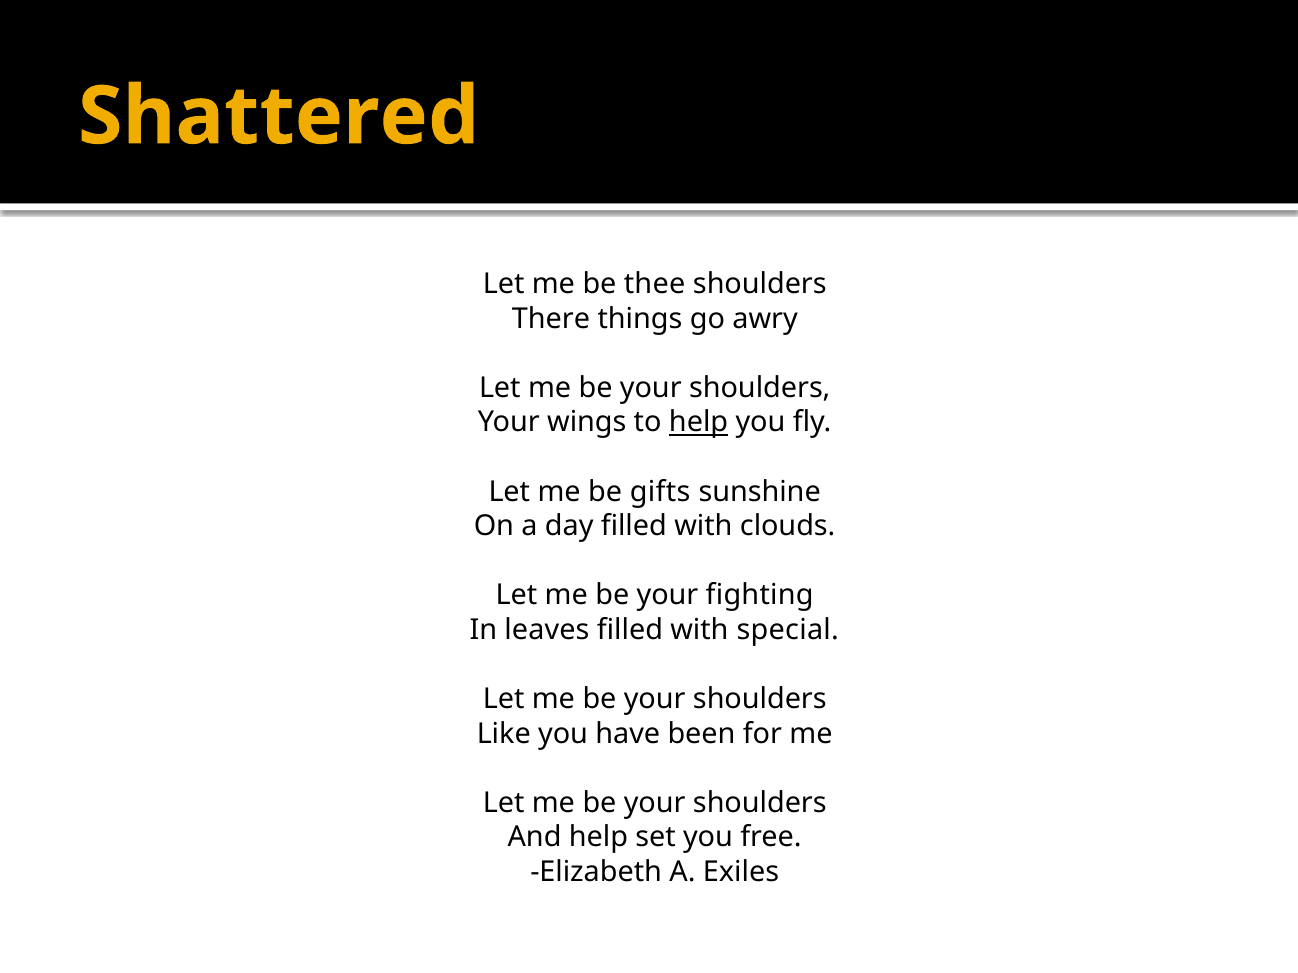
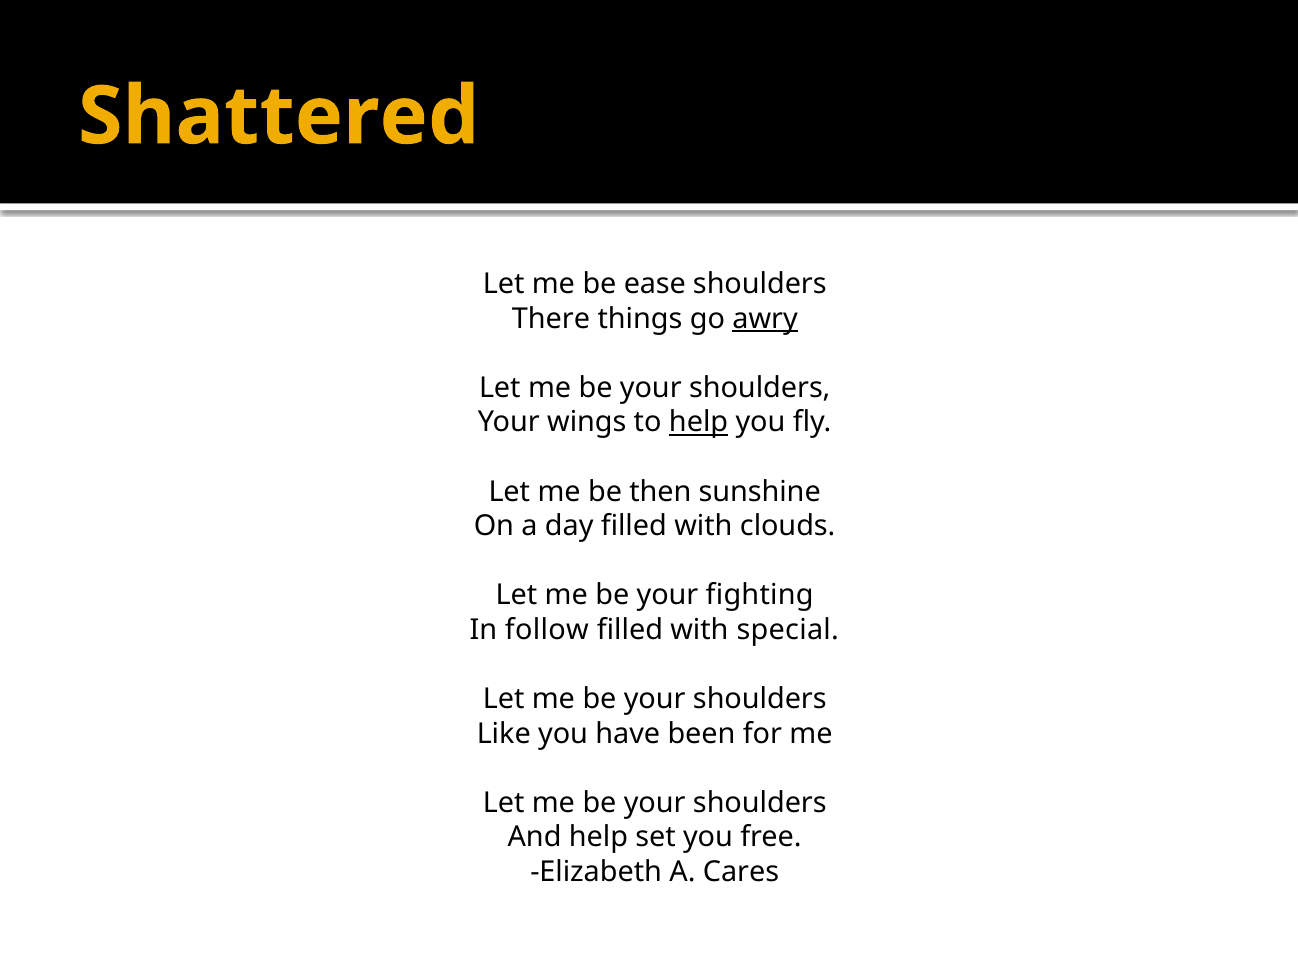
thee: thee -> ease (655, 284)
awry underline: none -> present (765, 319)
gifts: gifts -> then (660, 492)
leaves: leaves -> follow (547, 630)
Exiles: Exiles -> Cares (741, 872)
